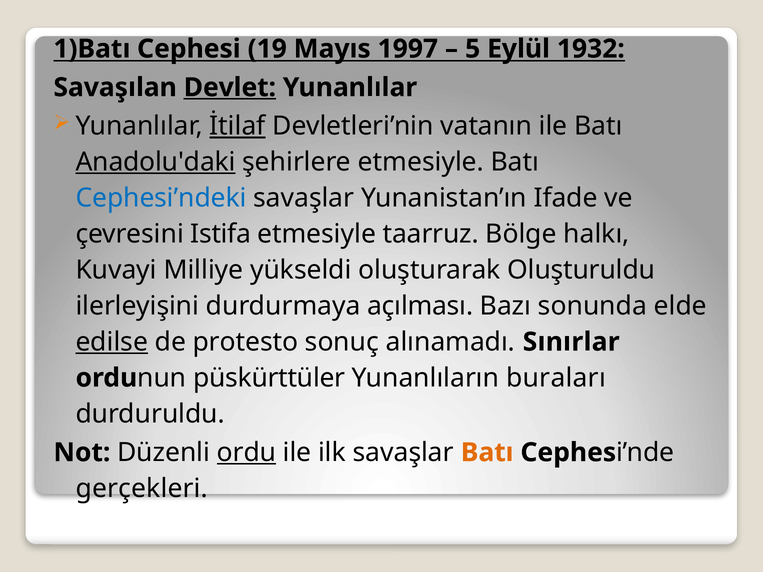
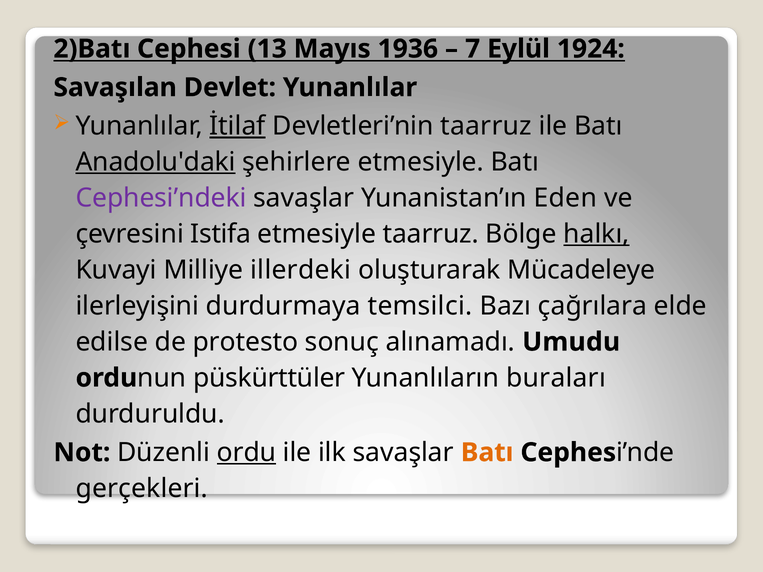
1)Batı: 1)Batı -> 2)Batı (92, 49)
19: 19 -> 13 (267, 49)
1997: 1997 -> 1936 (408, 49)
5: 5 -> 7 (473, 49)
1932: 1932 -> 1924 (591, 49)
Devlet underline: present -> none (230, 88)
Devletleri’nin vatanın: vatanın -> taarruz (486, 126)
Cephesi’ndeki colour: blue -> purple (161, 198)
Ifade: Ifade -> Eden (566, 198)
halkı underline: none -> present (596, 234)
yükseldi: yükseldi -> illerdeki (301, 270)
Oluşturuldu: Oluşturuldu -> Mücadeleye (581, 270)
açılması: açılması -> temsilci (420, 306)
sonunda: sonunda -> çağrılara (592, 306)
edilse underline: present -> none (112, 342)
Sınırlar: Sınırlar -> Umudu (571, 342)
